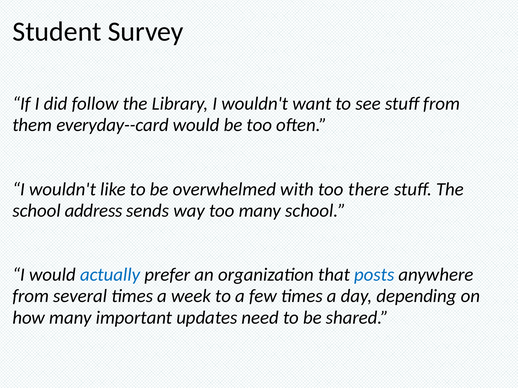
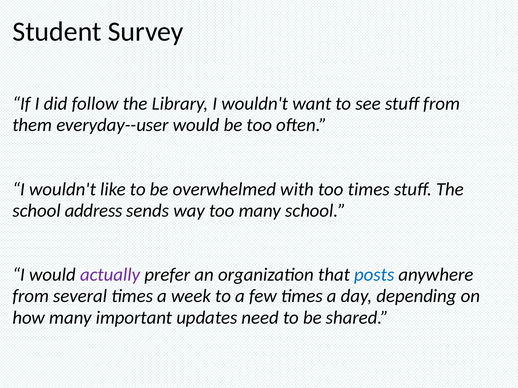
everyday--card: everyday--card -> everyday--user (113, 125)
too there: there -> times (369, 189)
actually colour: blue -> purple (110, 275)
